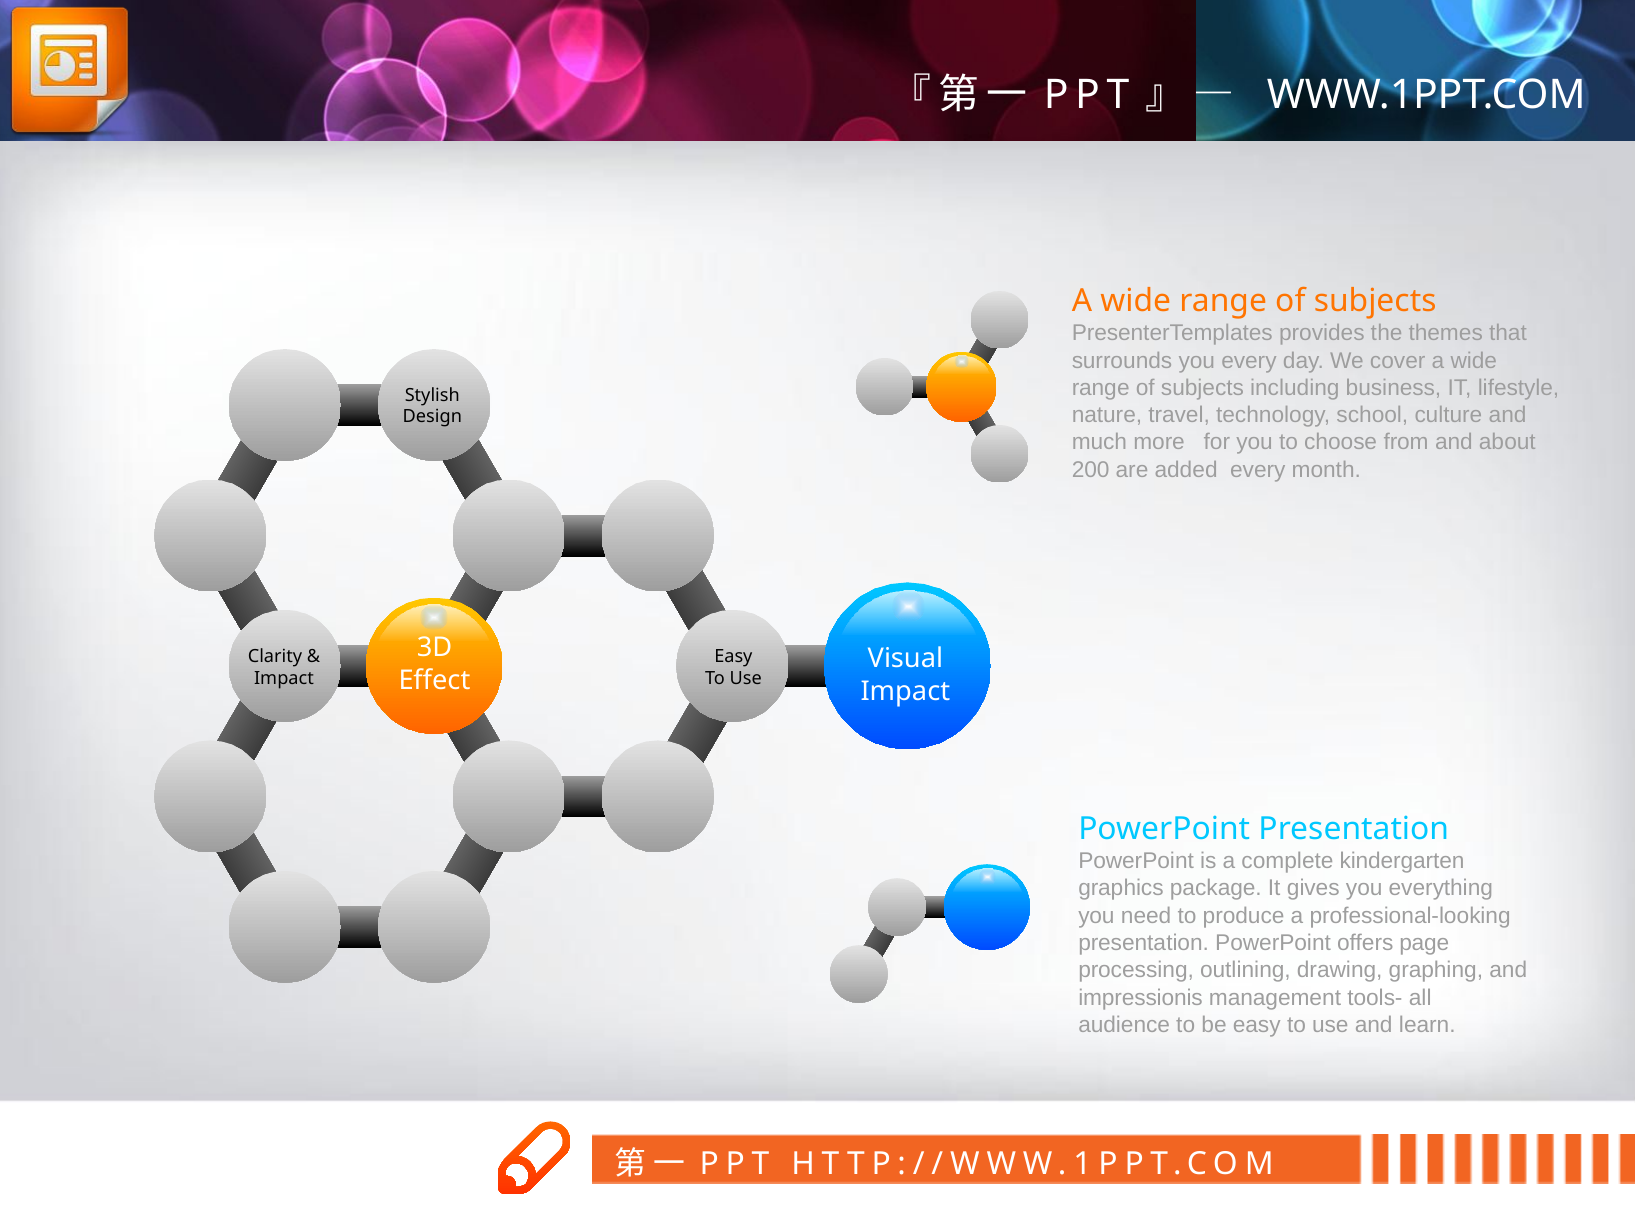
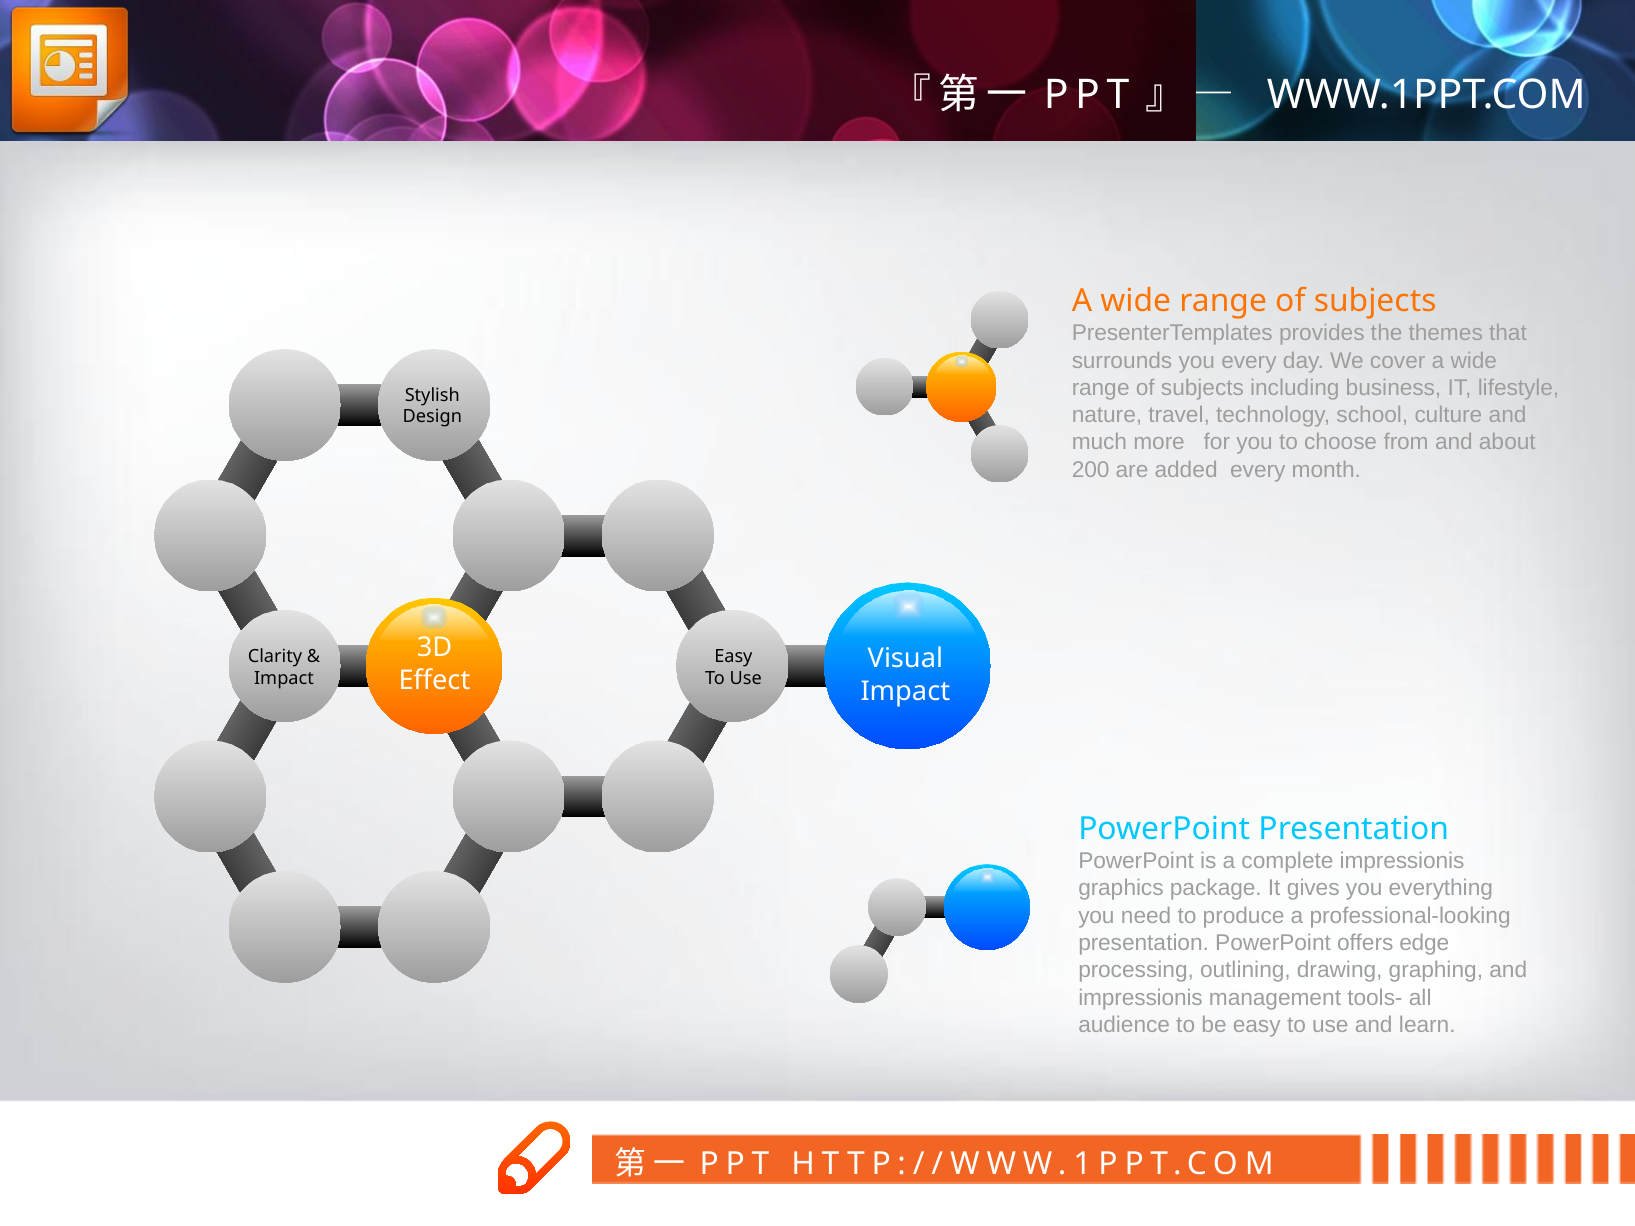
complete kindergarten: kindergarten -> impressionis (1402, 861)
page: page -> edge (1424, 943)
